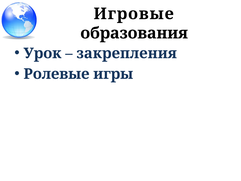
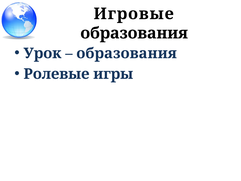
закрепления: закрепления -> образования (127, 53)
